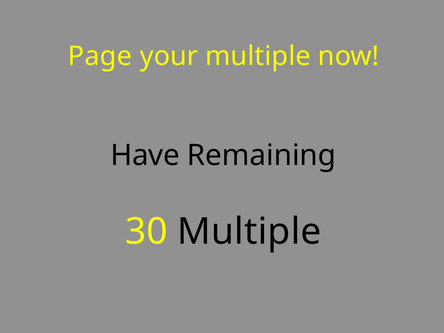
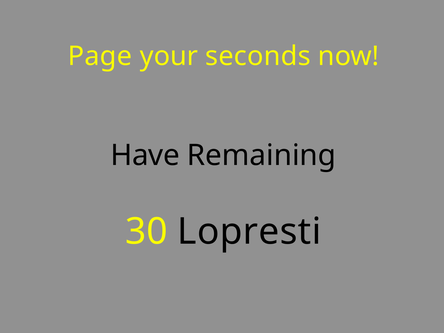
your multiple: multiple -> seconds (258, 56)
30 Multiple: Multiple -> Lopresti (249, 232)
